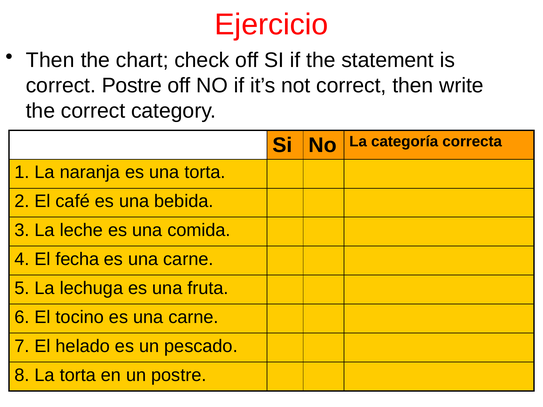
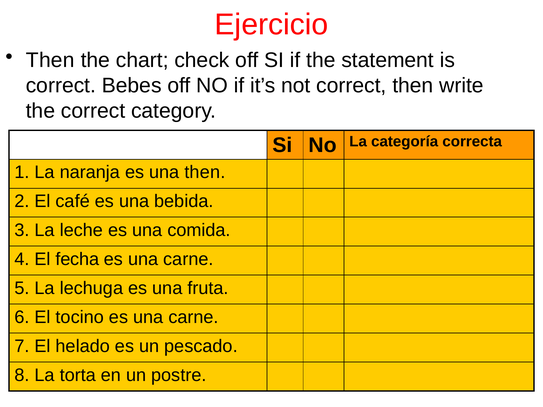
correct Postre: Postre -> Bebes (132, 86)
una torta: torta -> then (205, 172)
